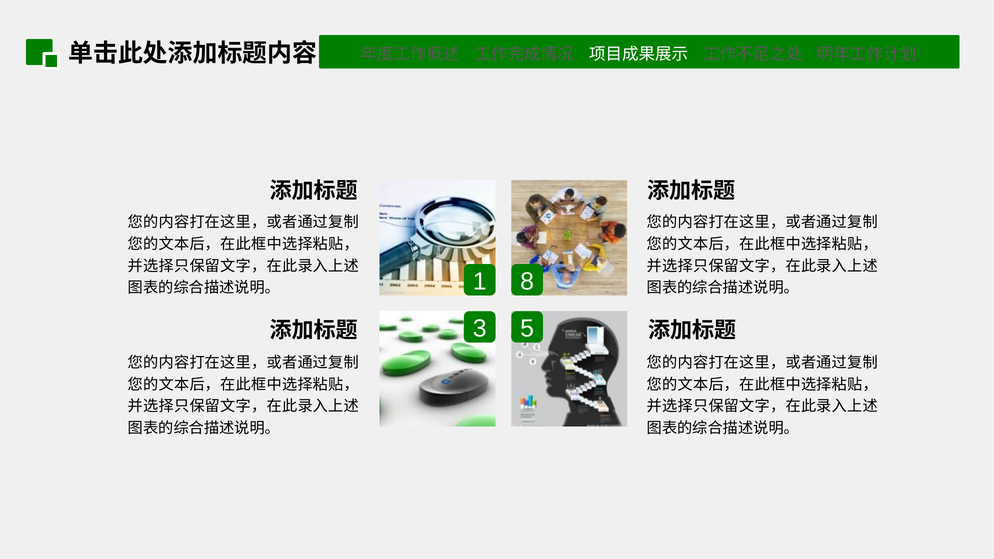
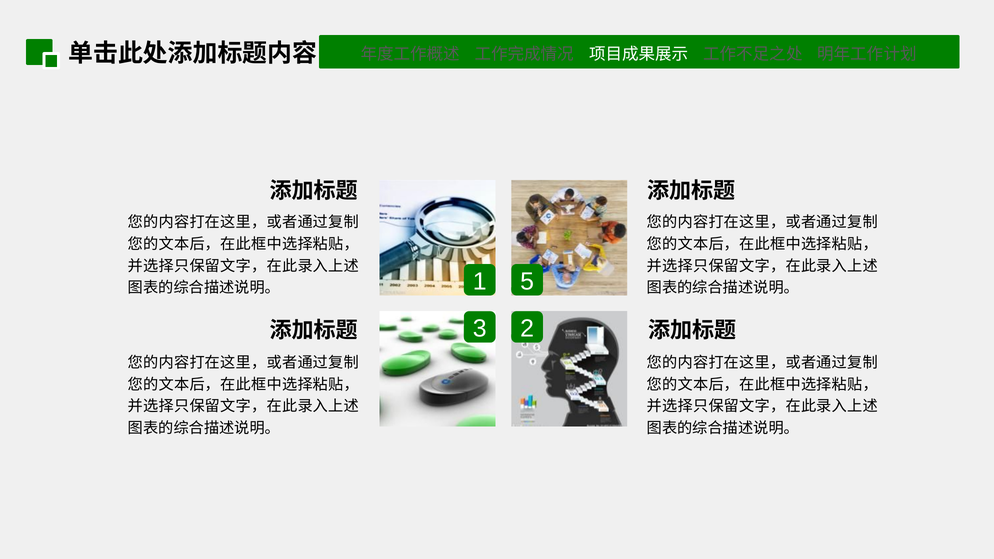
8: 8 -> 5 (527, 282)
5: 5 -> 2 (527, 329)
